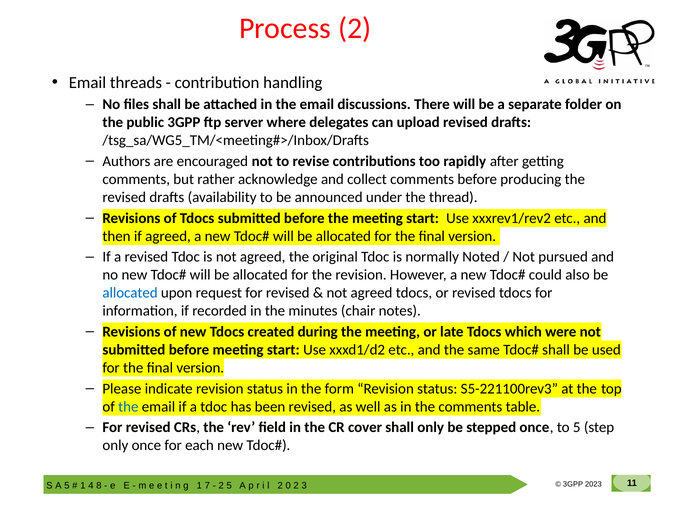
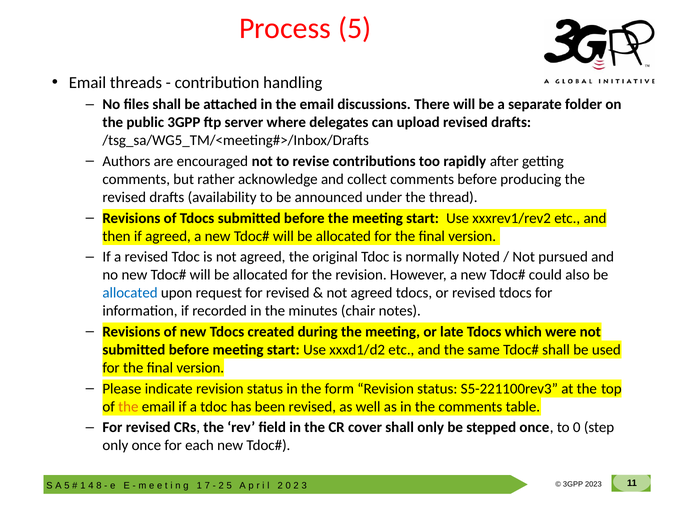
Process 2: 2 -> 5 (355, 29)
the colour: blue -> orange (128, 407)
to 5: 5 -> 0 (577, 428)
